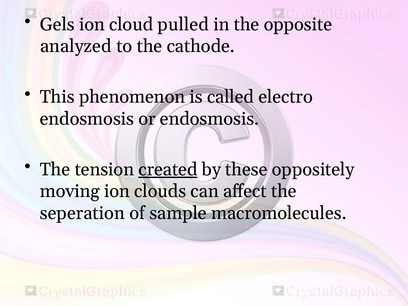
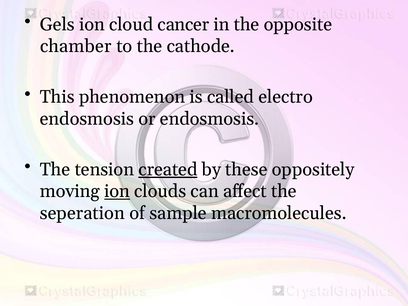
pulled: pulled -> cancer (183, 24)
analyzed: analyzed -> chamber (76, 46)
ion underline: none -> present (117, 191)
